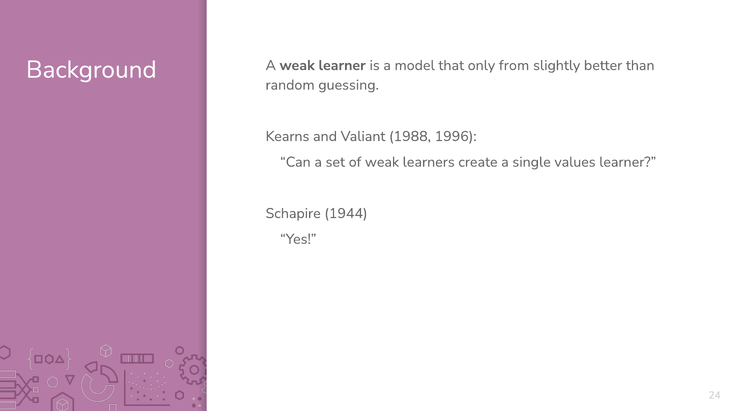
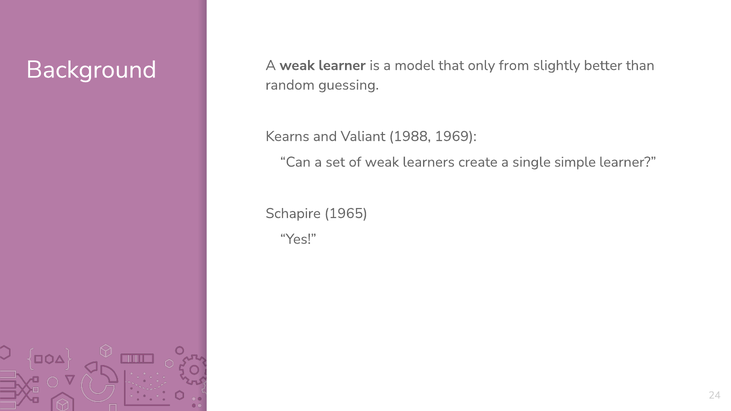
1996: 1996 -> 1969 (456, 136)
values: values -> simple (575, 162)
1944: 1944 -> 1965 (346, 213)
